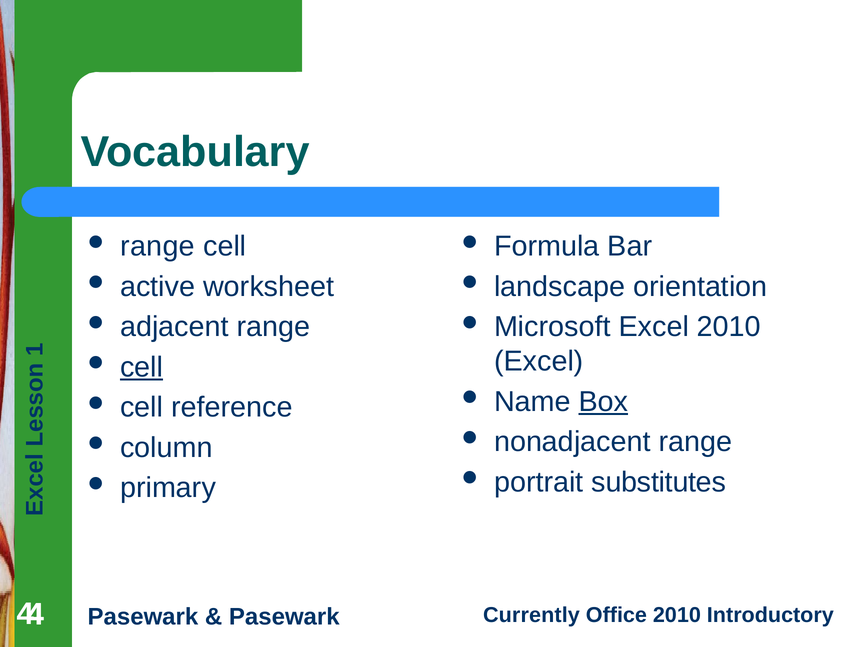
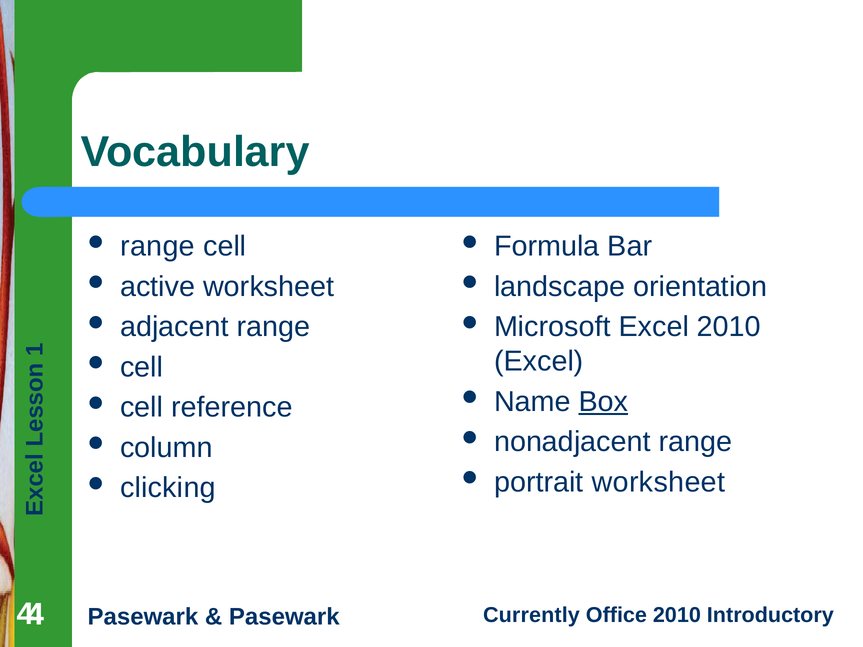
cell underline: present -> none (142, 367)
portrait substitutes: substitutes -> worksheet (658, 482)
primary: primary -> clicking (168, 488)
